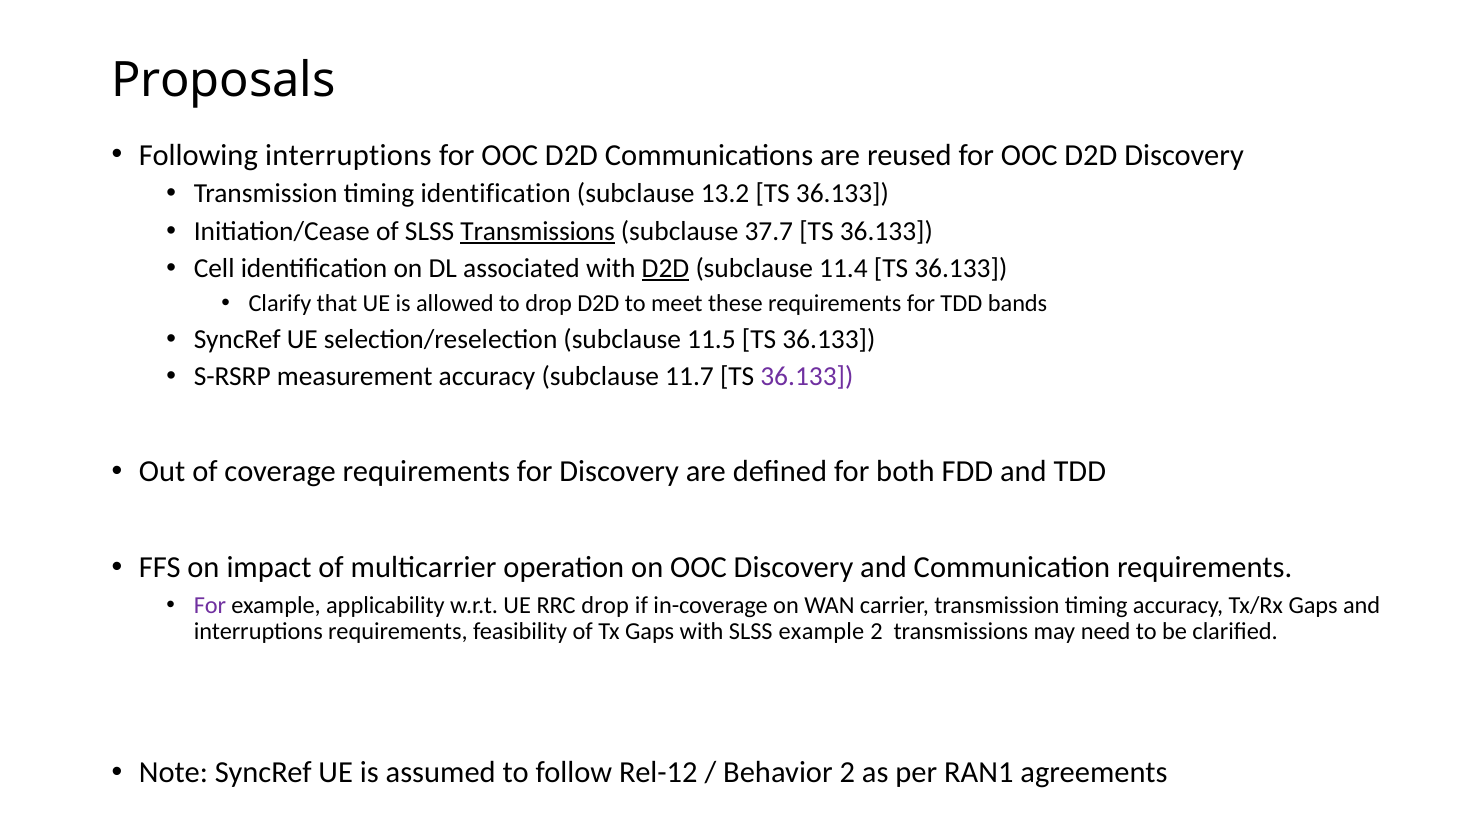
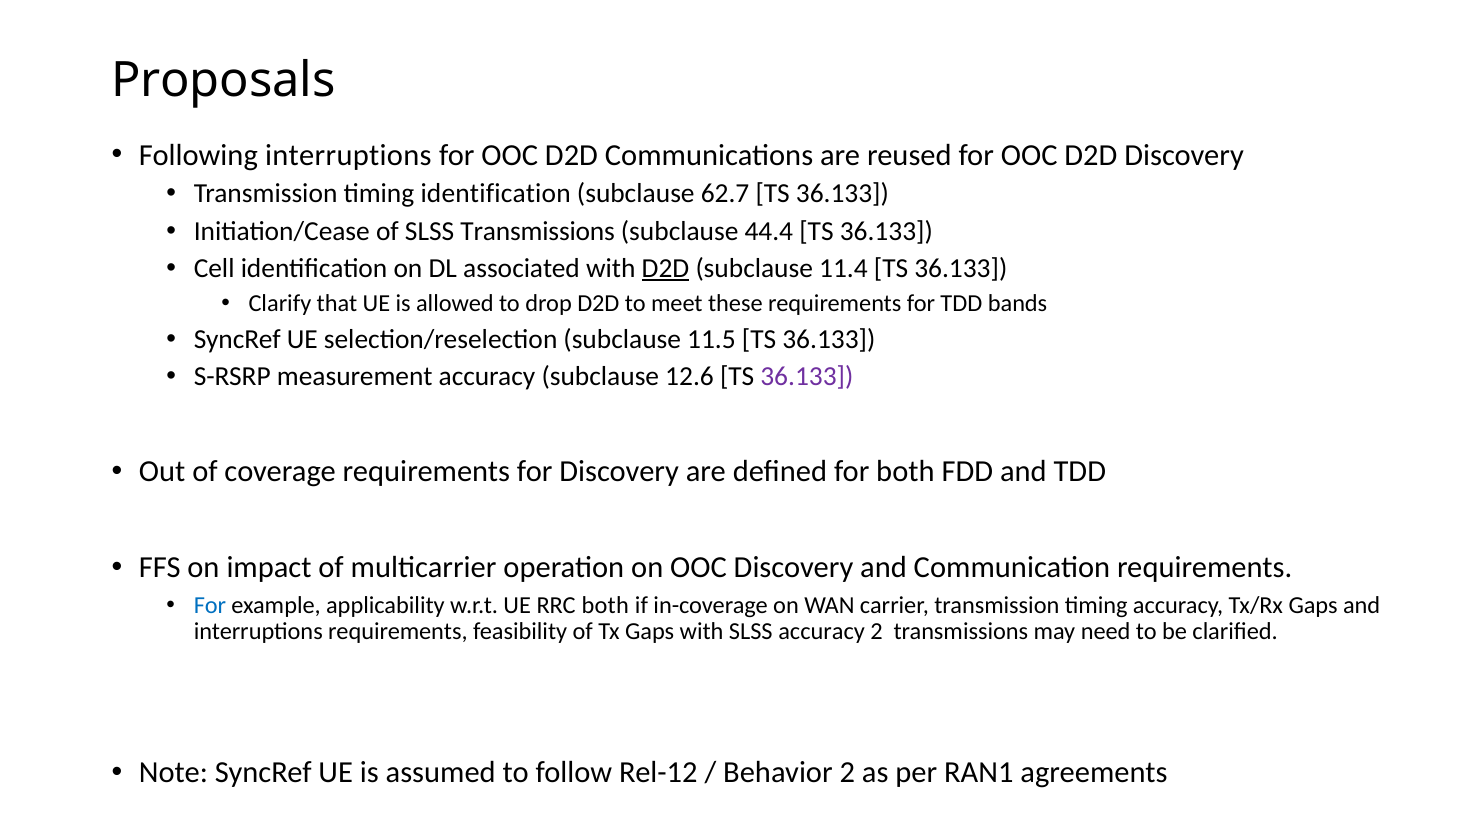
13.2: 13.2 -> 62.7 (725, 194)
Transmissions underline: present -> none (538, 231)
37.7: 37.7 -> 44.4 (769, 231)
11.7: 11.7 -> 12.6 (690, 377)
For colour: purple -> blue (210, 605)
RRC drop: drop -> both (605, 605)
SLSS example: example -> accuracy (822, 631)
